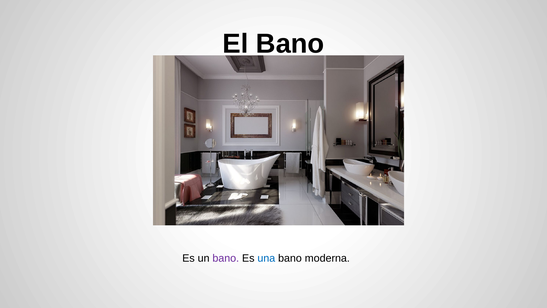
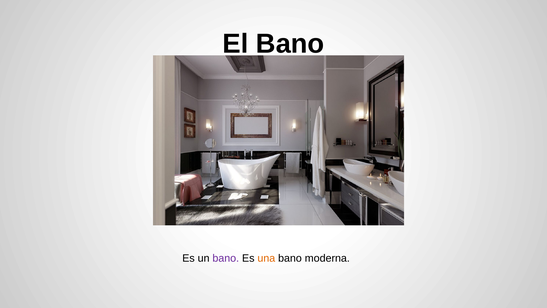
una colour: blue -> orange (266, 258)
